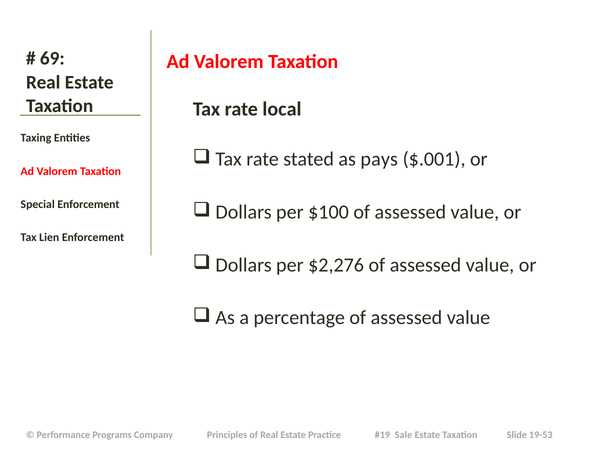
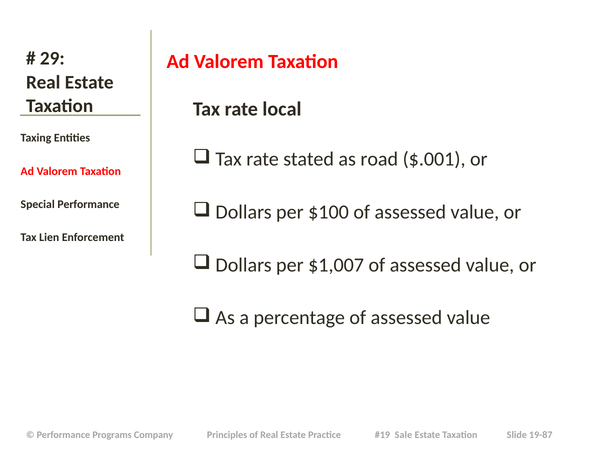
69: 69 -> 29 (52, 59)
pays: pays -> road (379, 159)
Special Enforcement: Enforcement -> Performance (88, 205)
$2,276: $2,276 -> $1,007 (336, 265)
19-53: 19-53 -> 19-87 (541, 436)
